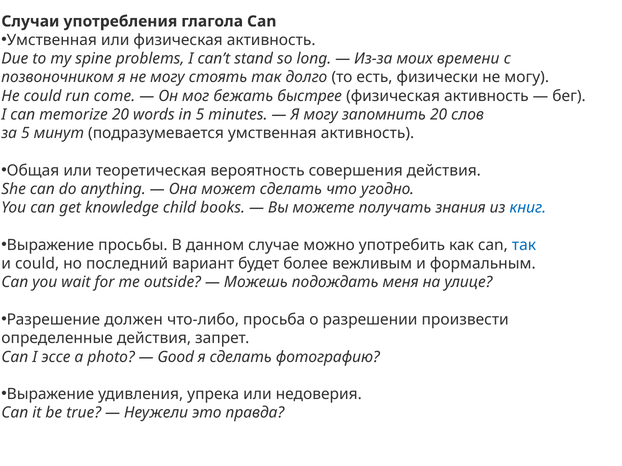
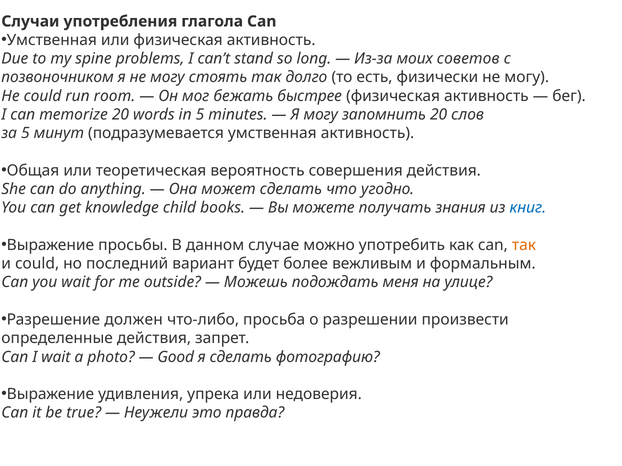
времени: времени -> советов (468, 59)
come: come -> room (115, 96)
так colour: blue -> orange (524, 245)
I эссе: эссе -> wait (56, 357)
